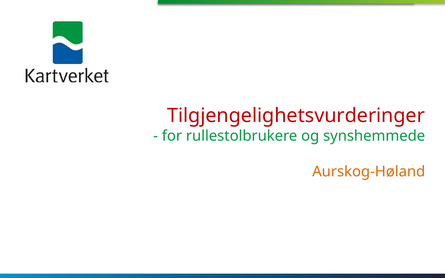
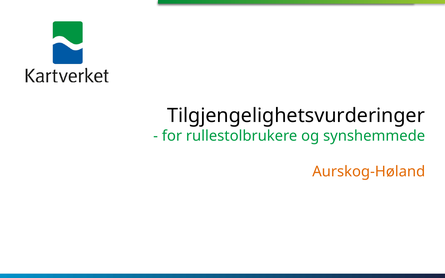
Tilgjengelighetsvurderinger colour: red -> black (296, 116)
